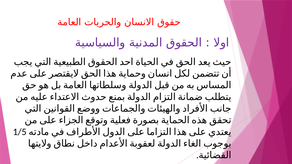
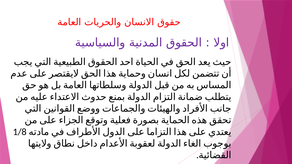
1/5: 1/5 -> 1/8 (20, 132)
